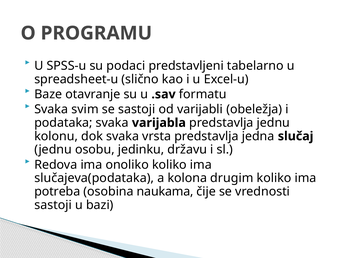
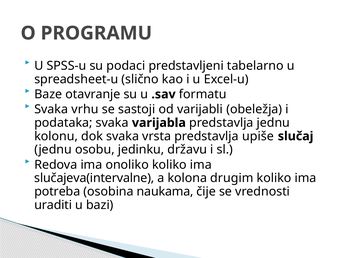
svim: svim -> vrhu (85, 109)
jedna: jedna -> upiše (258, 136)
slučajeva(podataka: slučajeva(podataka -> slučajeva(intervalne (94, 178)
sastoji: sastoji -> uraditi (53, 205)
